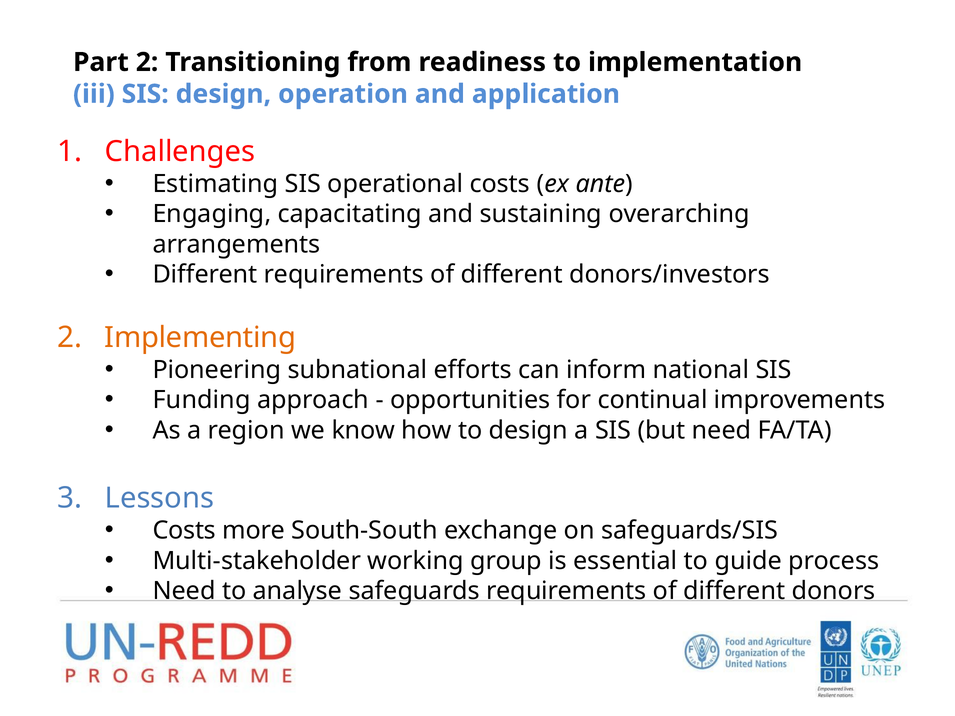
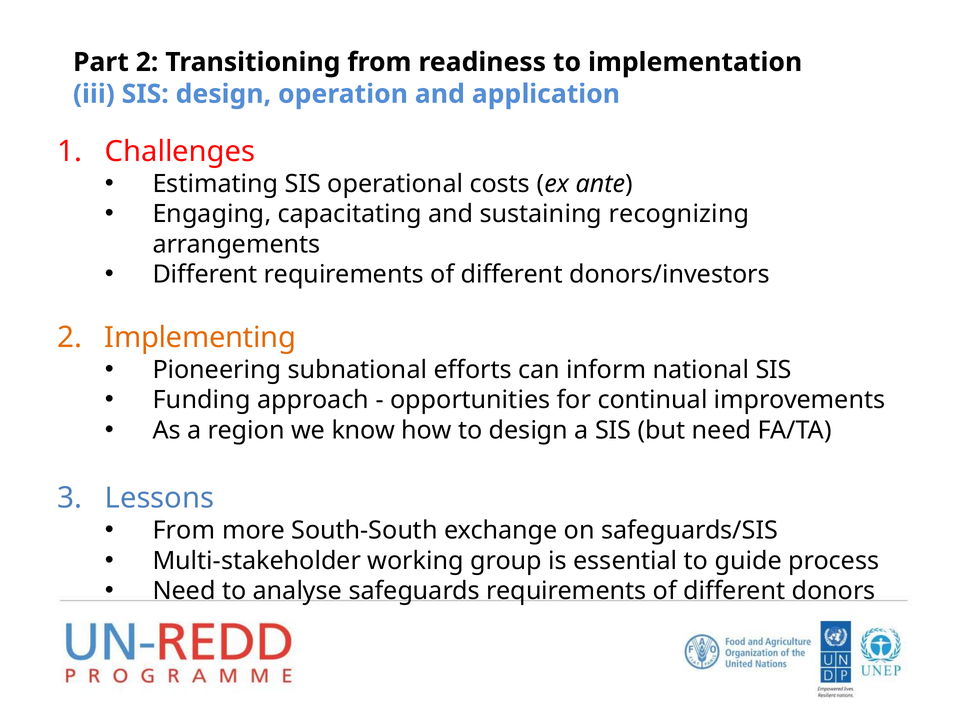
overarching: overarching -> recognizing (679, 214)
Costs: Costs -> From (184, 531)
